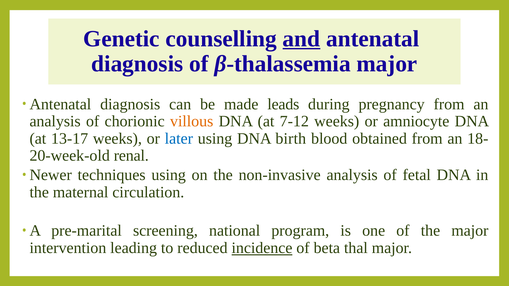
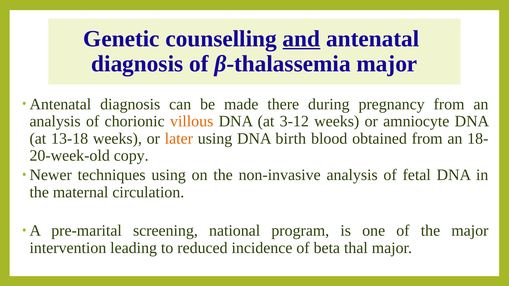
leads: leads -> there (283, 104)
7-12: 7-12 -> 3-12 (294, 122)
13-17: 13-17 -> 13-18 (70, 139)
later colour: blue -> orange (179, 139)
renal: renal -> copy (131, 156)
incidence underline: present -> none (262, 248)
